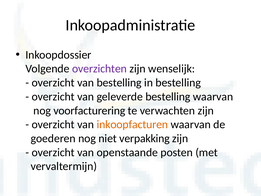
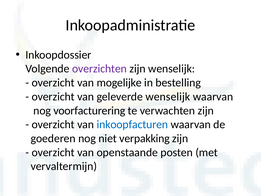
van bestelling: bestelling -> mogelijke (119, 83)
geleverde bestelling: bestelling -> wenselijk (168, 97)
inkoopfacturen colour: orange -> blue (132, 124)
